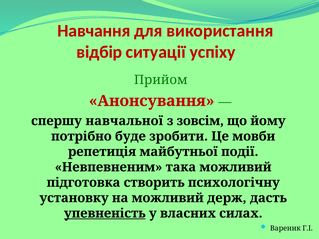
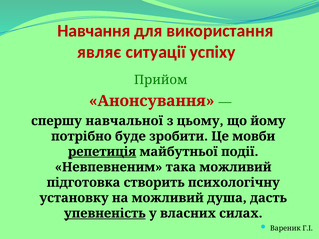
відбір: відбір -> являє (99, 52)
зовсім: зовсім -> цьому (200, 121)
репетиція underline: none -> present (102, 152)
держ: держ -> душа (227, 198)
